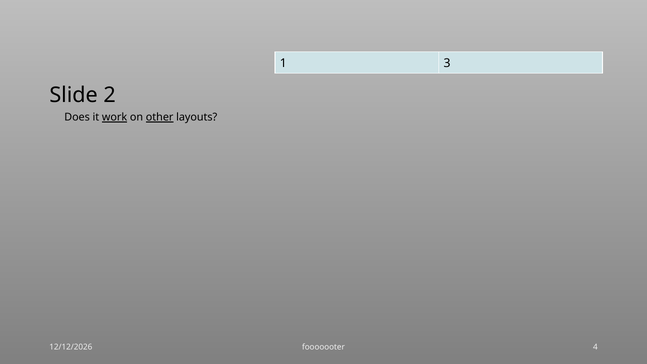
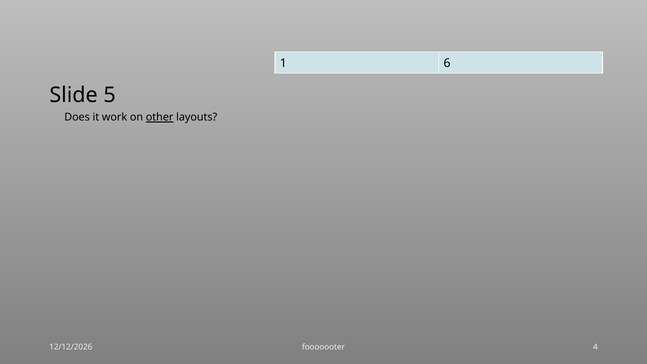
3: 3 -> 6 (447, 63)
2: 2 -> 5 (110, 95)
work underline: present -> none (115, 117)
